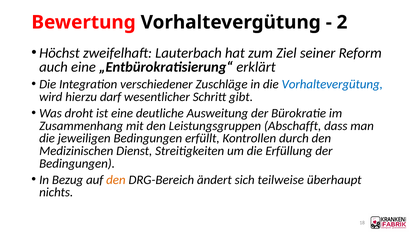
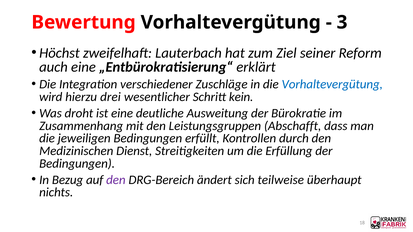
2: 2 -> 3 (342, 22)
darf: darf -> drei (110, 97)
gibt: gibt -> kein (241, 97)
den colour: orange -> purple (116, 180)
